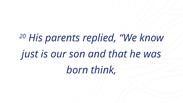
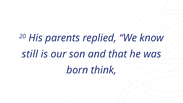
just: just -> still (30, 54)
